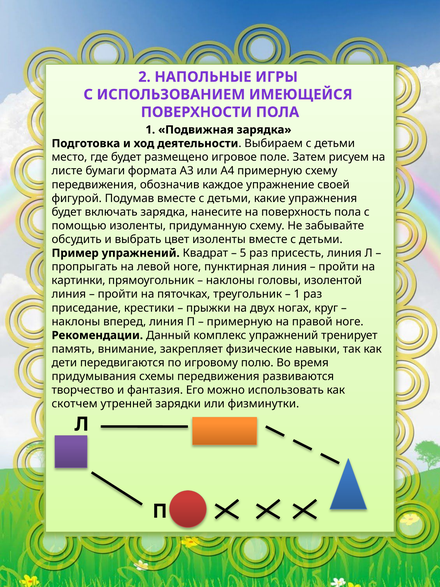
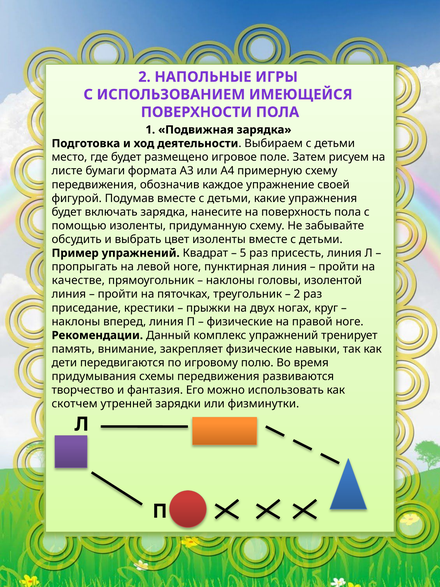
картинки: картинки -> качестве (78, 280)
1: 1 -> 2 (297, 294)
примерную: примерную -> физические (240, 321)
